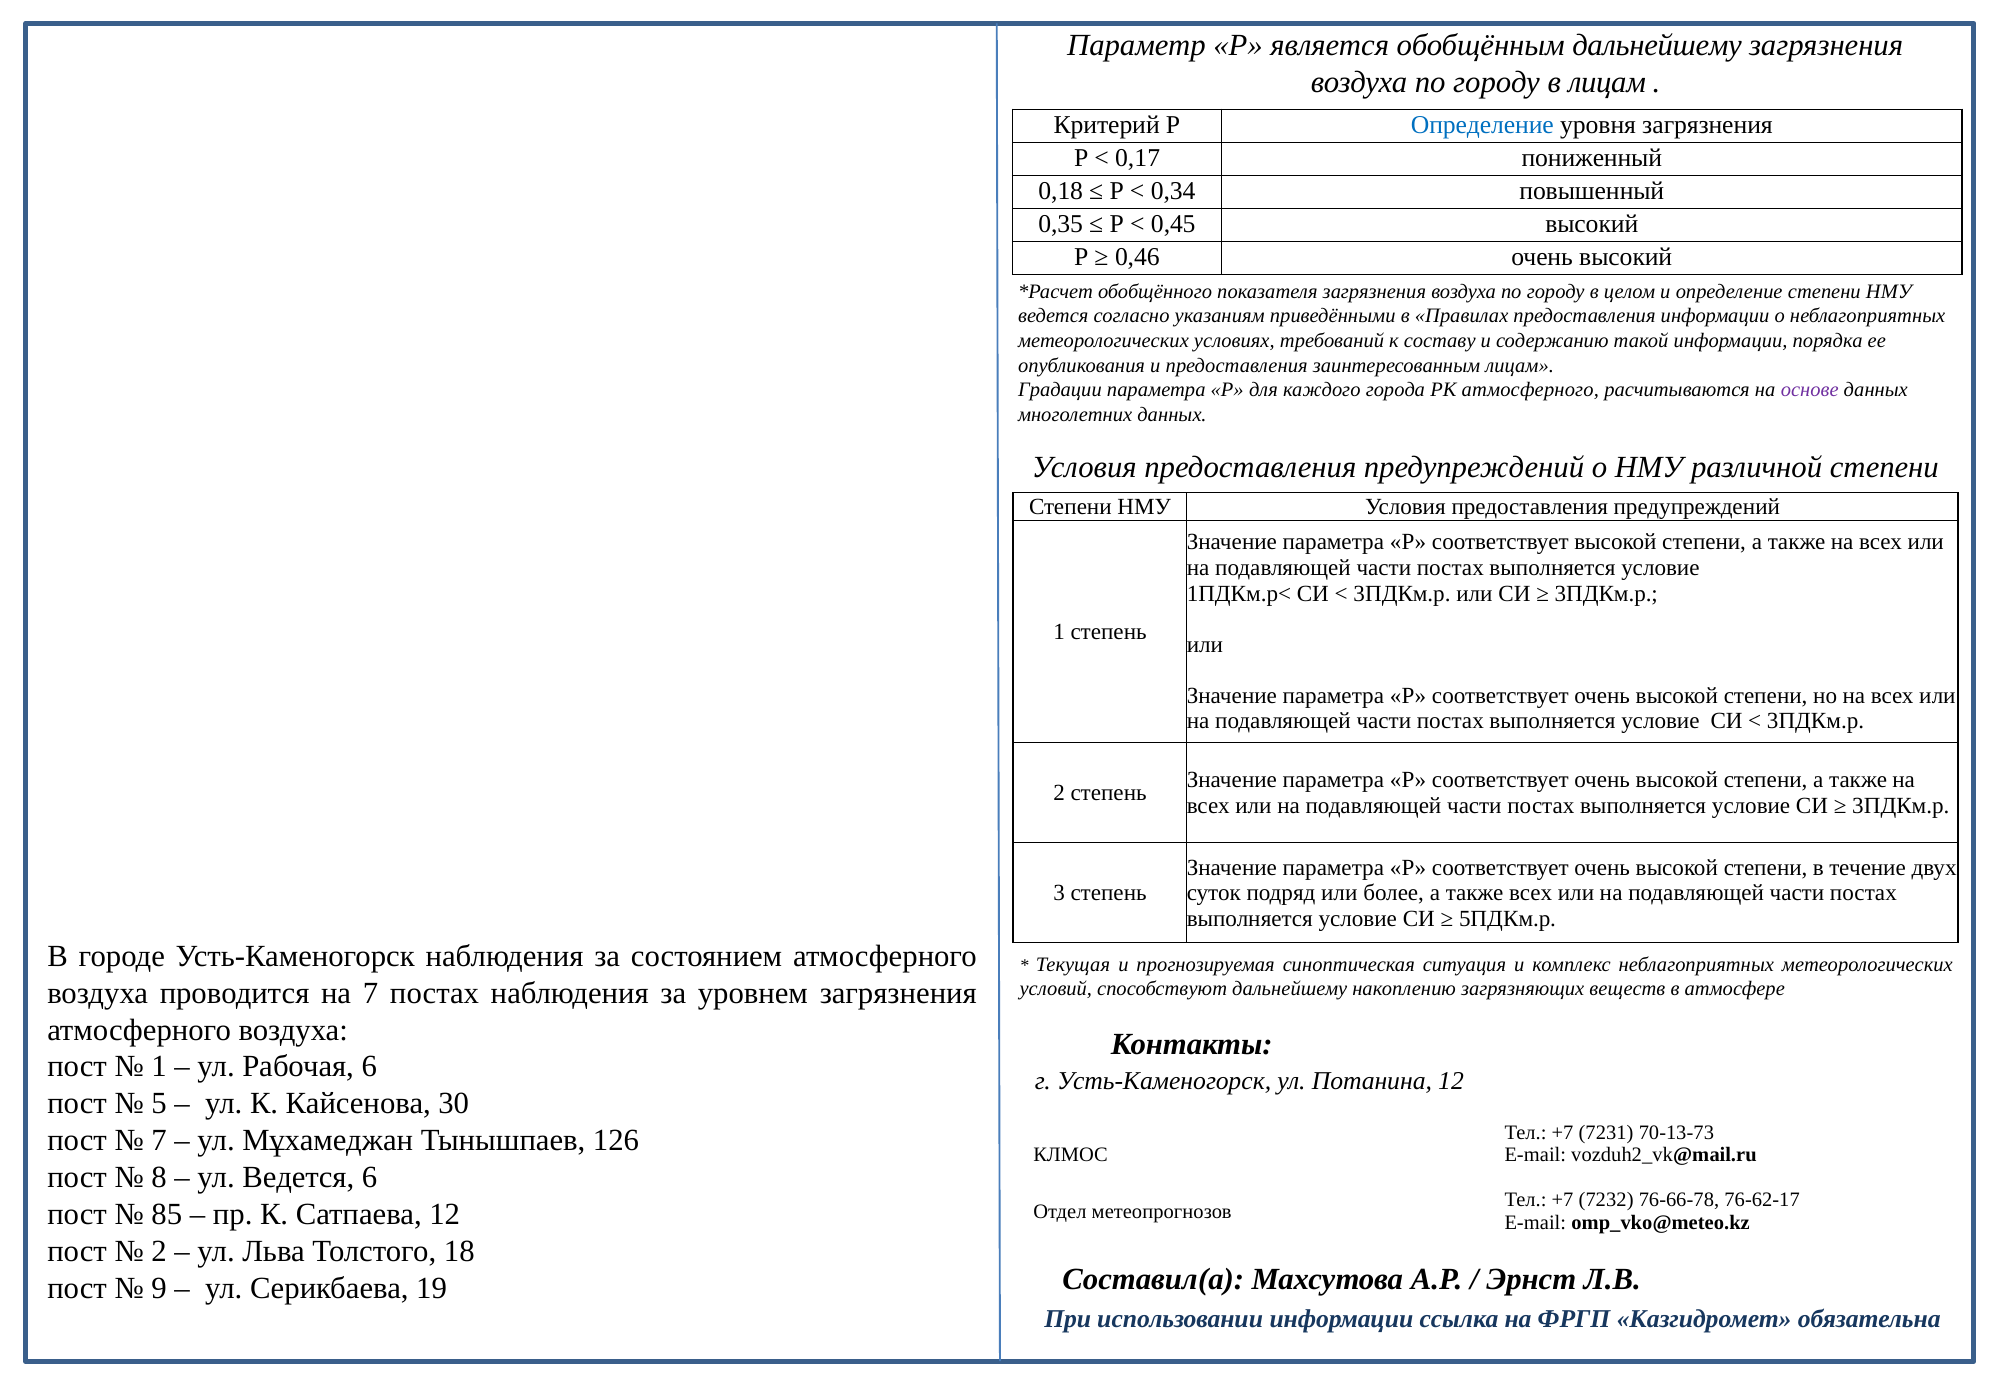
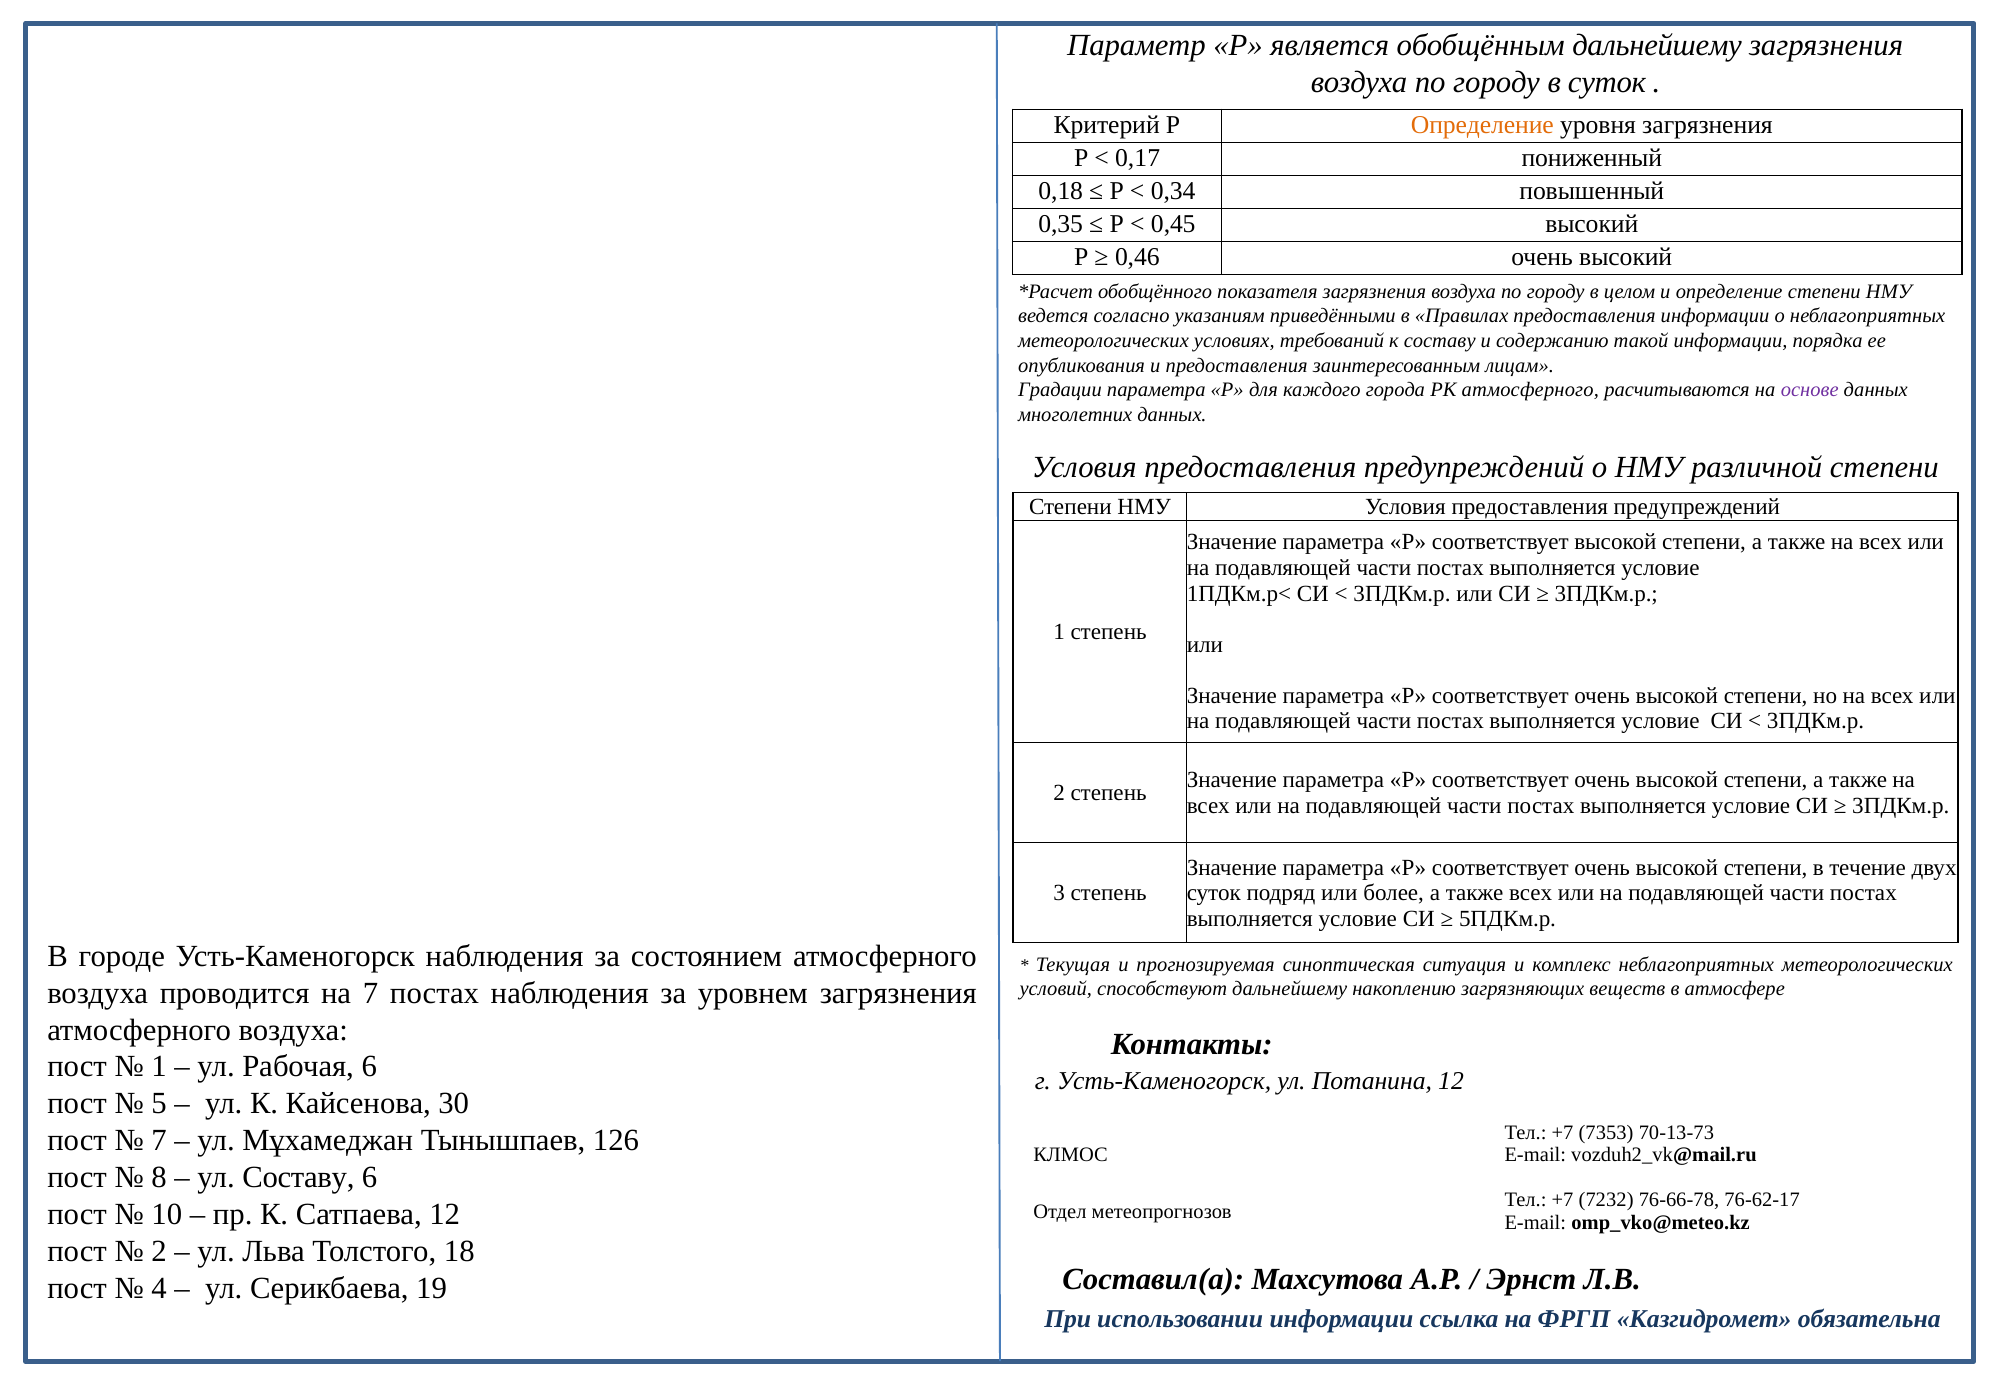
в лицам: лицам -> суток (1607, 83)
Определение colour: blue -> orange (1482, 125)
7231: 7231 -> 7353 (1606, 1132)
ул Ведется: Ведется -> Составу (298, 1177)
85: 85 -> 10 (167, 1214)
9: 9 -> 4 (159, 1288)
